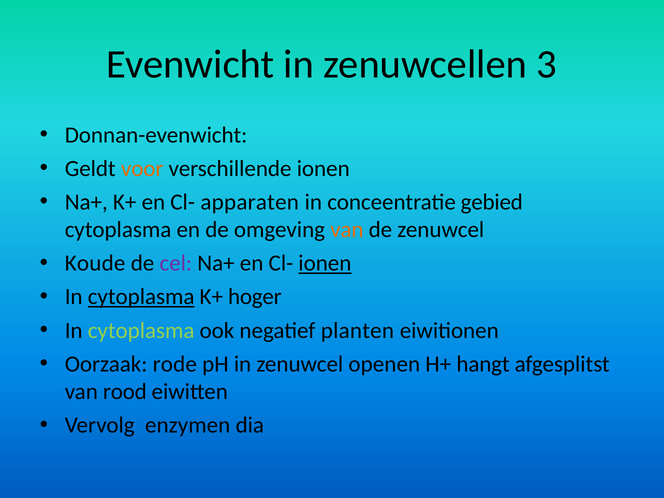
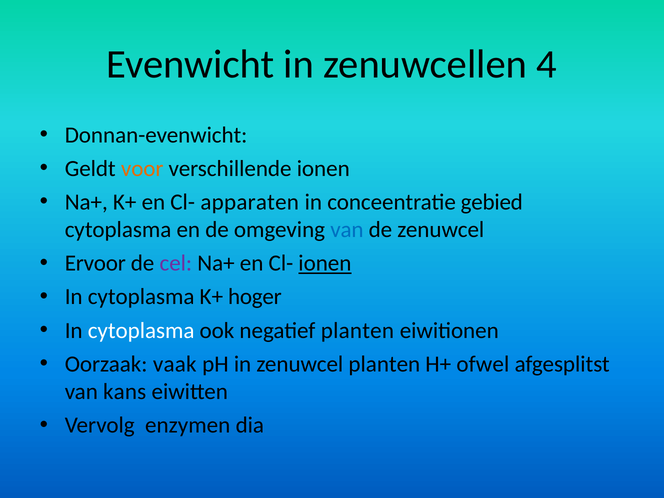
3: 3 -> 4 (547, 64)
van colour: orange -> blue (347, 230)
Koude: Koude -> Ervoor (95, 263)
cytoplasma underline: present -> none (141, 297)
cytoplasma colour: light green -> white (141, 330)
rode: rode -> vaak (175, 364)
zenuwcel openen: openen -> planten (384, 364)
hangt: hangt -> ofwel (483, 364)
rood: rood -> kans (125, 392)
